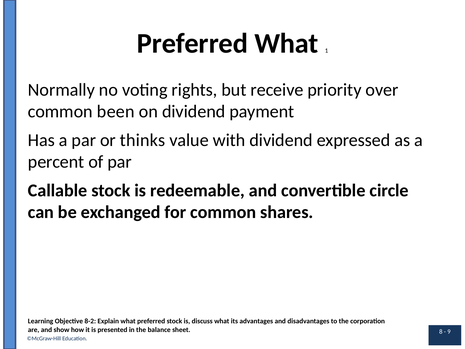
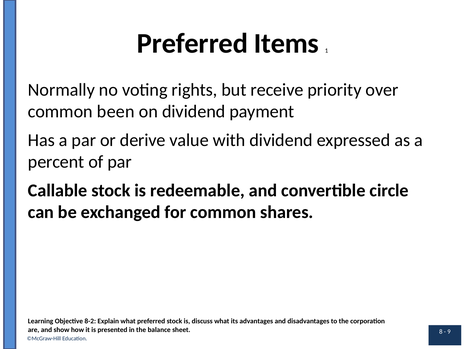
Preferred What: What -> Items (286, 43)
thinks: thinks -> derive (143, 140)
